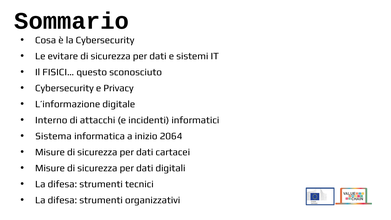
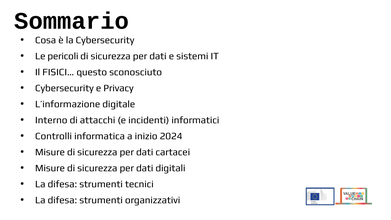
evitare: evitare -> pericoli (63, 56)
Sistema: Sistema -> Controlli (54, 136)
2064: 2064 -> 2024 (171, 136)
